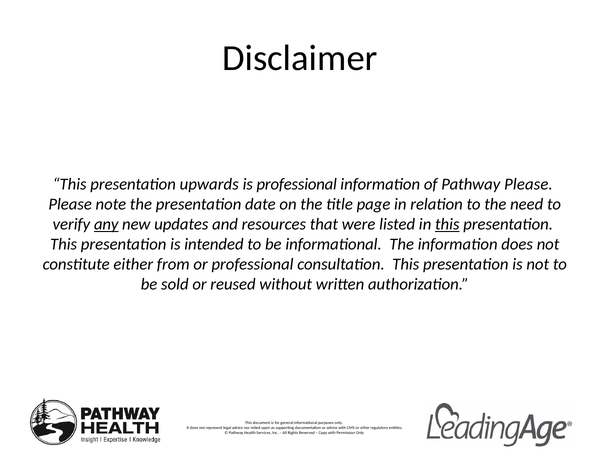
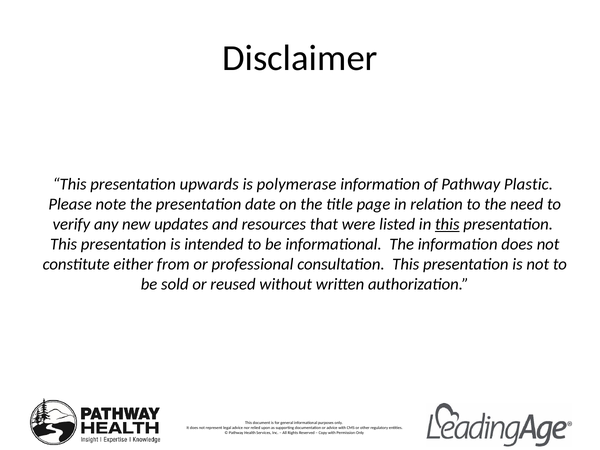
is professional: professional -> polymerase (297, 184)
Pathway Please: Please -> Plastic (528, 184)
any underline: present -> none (106, 224)
